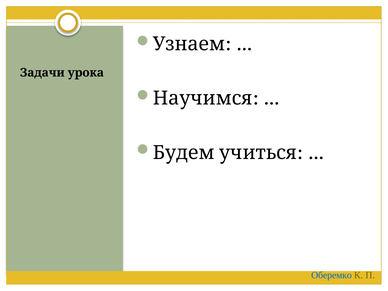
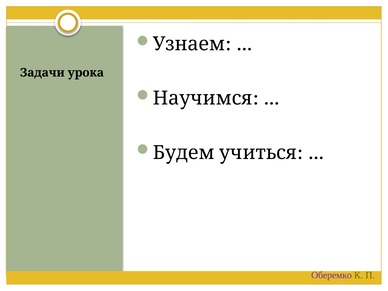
Оберемко colour: blue -> purple (332, 275)
